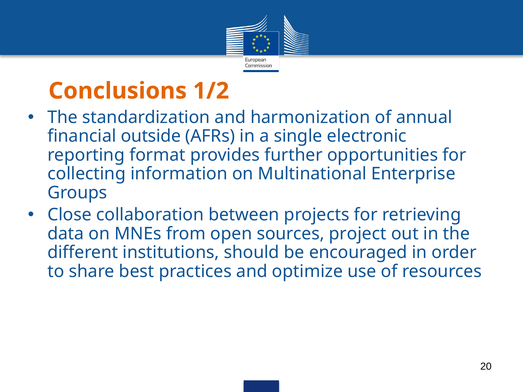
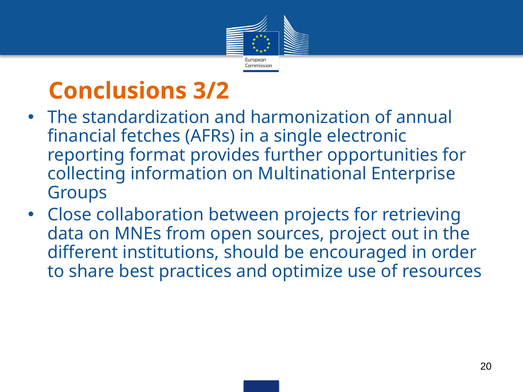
1/2: 1/2 -> 3/2 (211, 91)
outside: outside -> fetches (151, 136)
